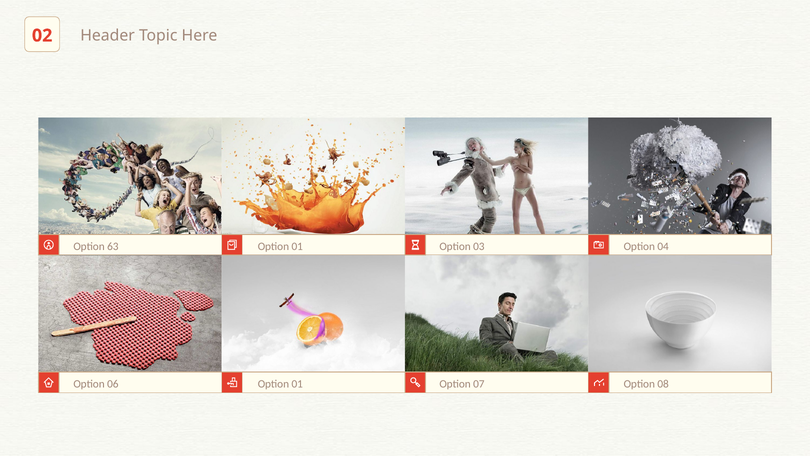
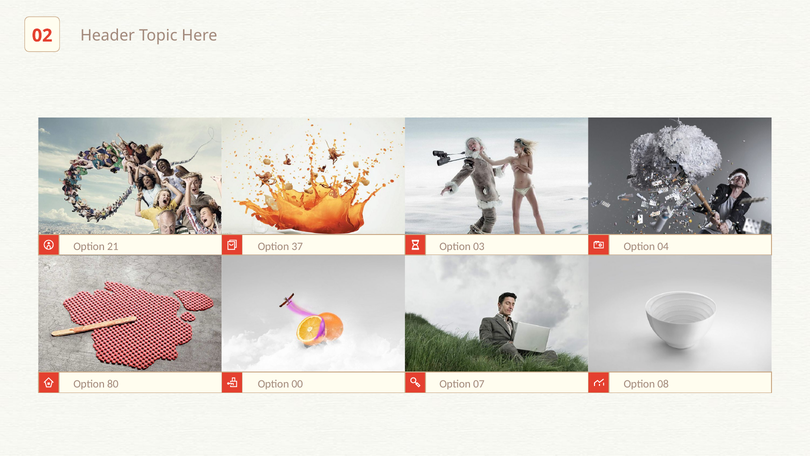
63: 63 -> 21 (113, 246)
01: 01 -> 37 (297, 246)
06: 06 -> 80 (113, 383)
01: 01 -> 00 (297, 383)
